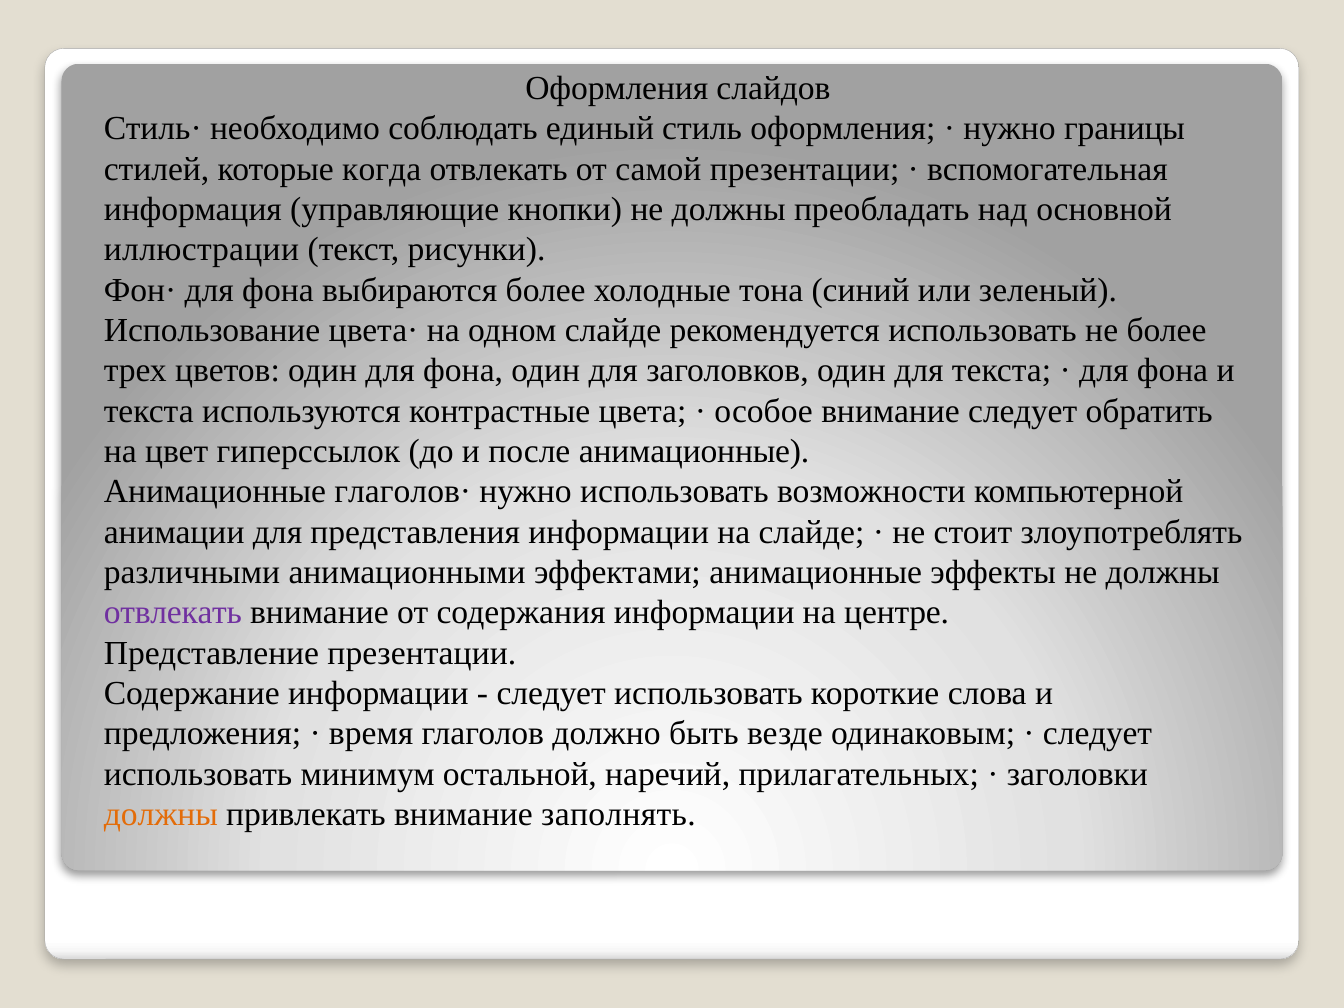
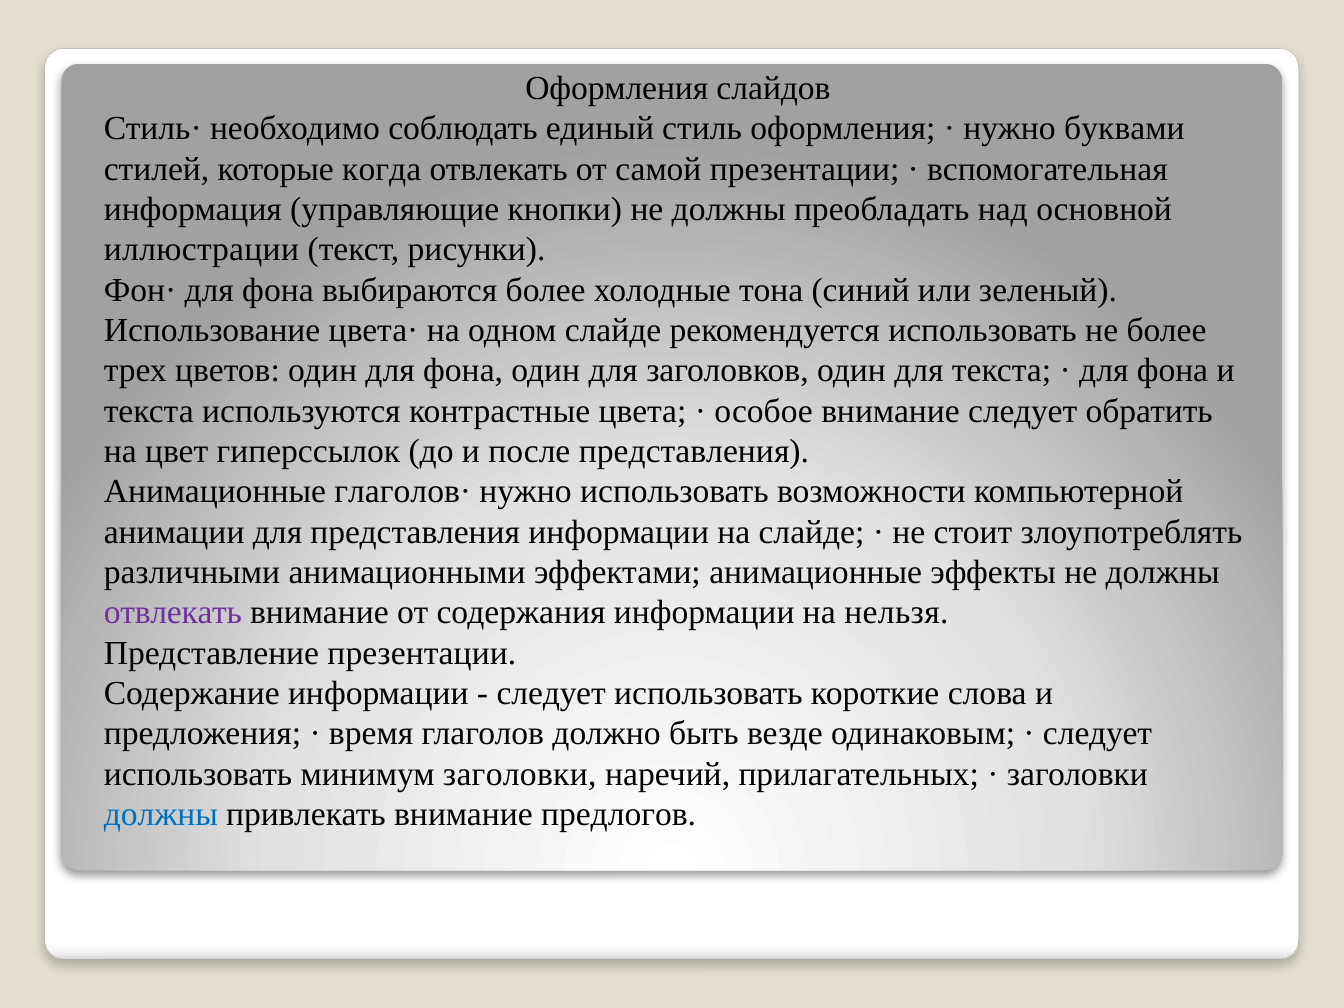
границы: границы -> буквами (1124, 129)
после анимационные: анимационные -> представления (694, 451)
центре: центре -> нельзя (896, 613)
минимум остальной: остальной -> заголовки (520, 774)
должны colour: orange -> blue (161, 814)
заполнять: заполнять -> предлогов (619, 814)
